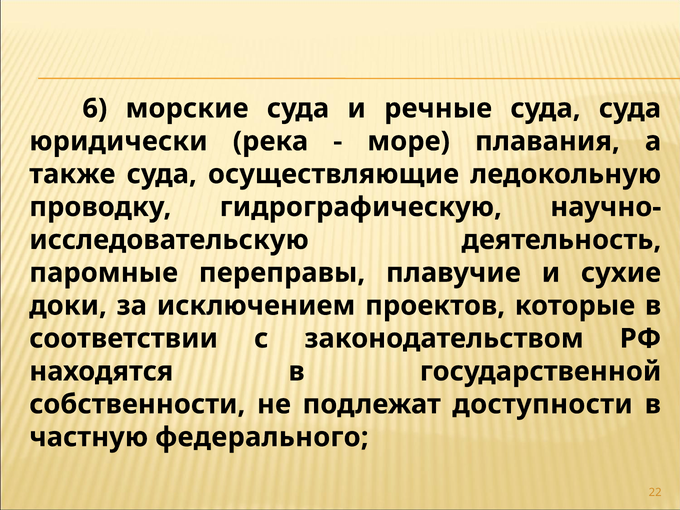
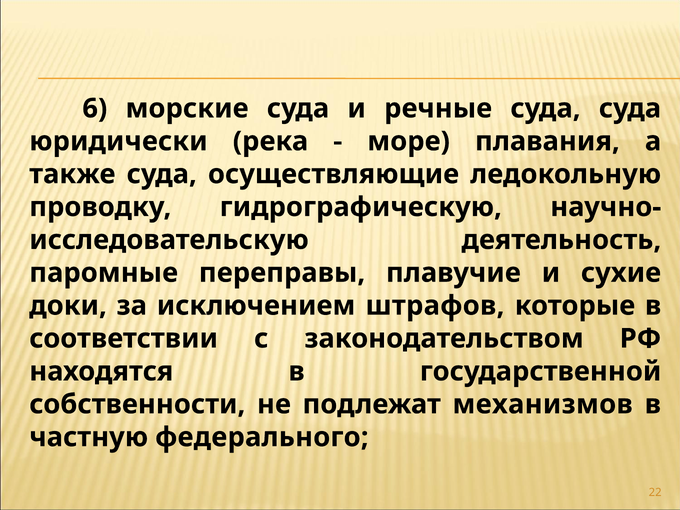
проектов: проектов -> штрафов (435, 306)
доступности: доступности -> механизмов (543, 404)
